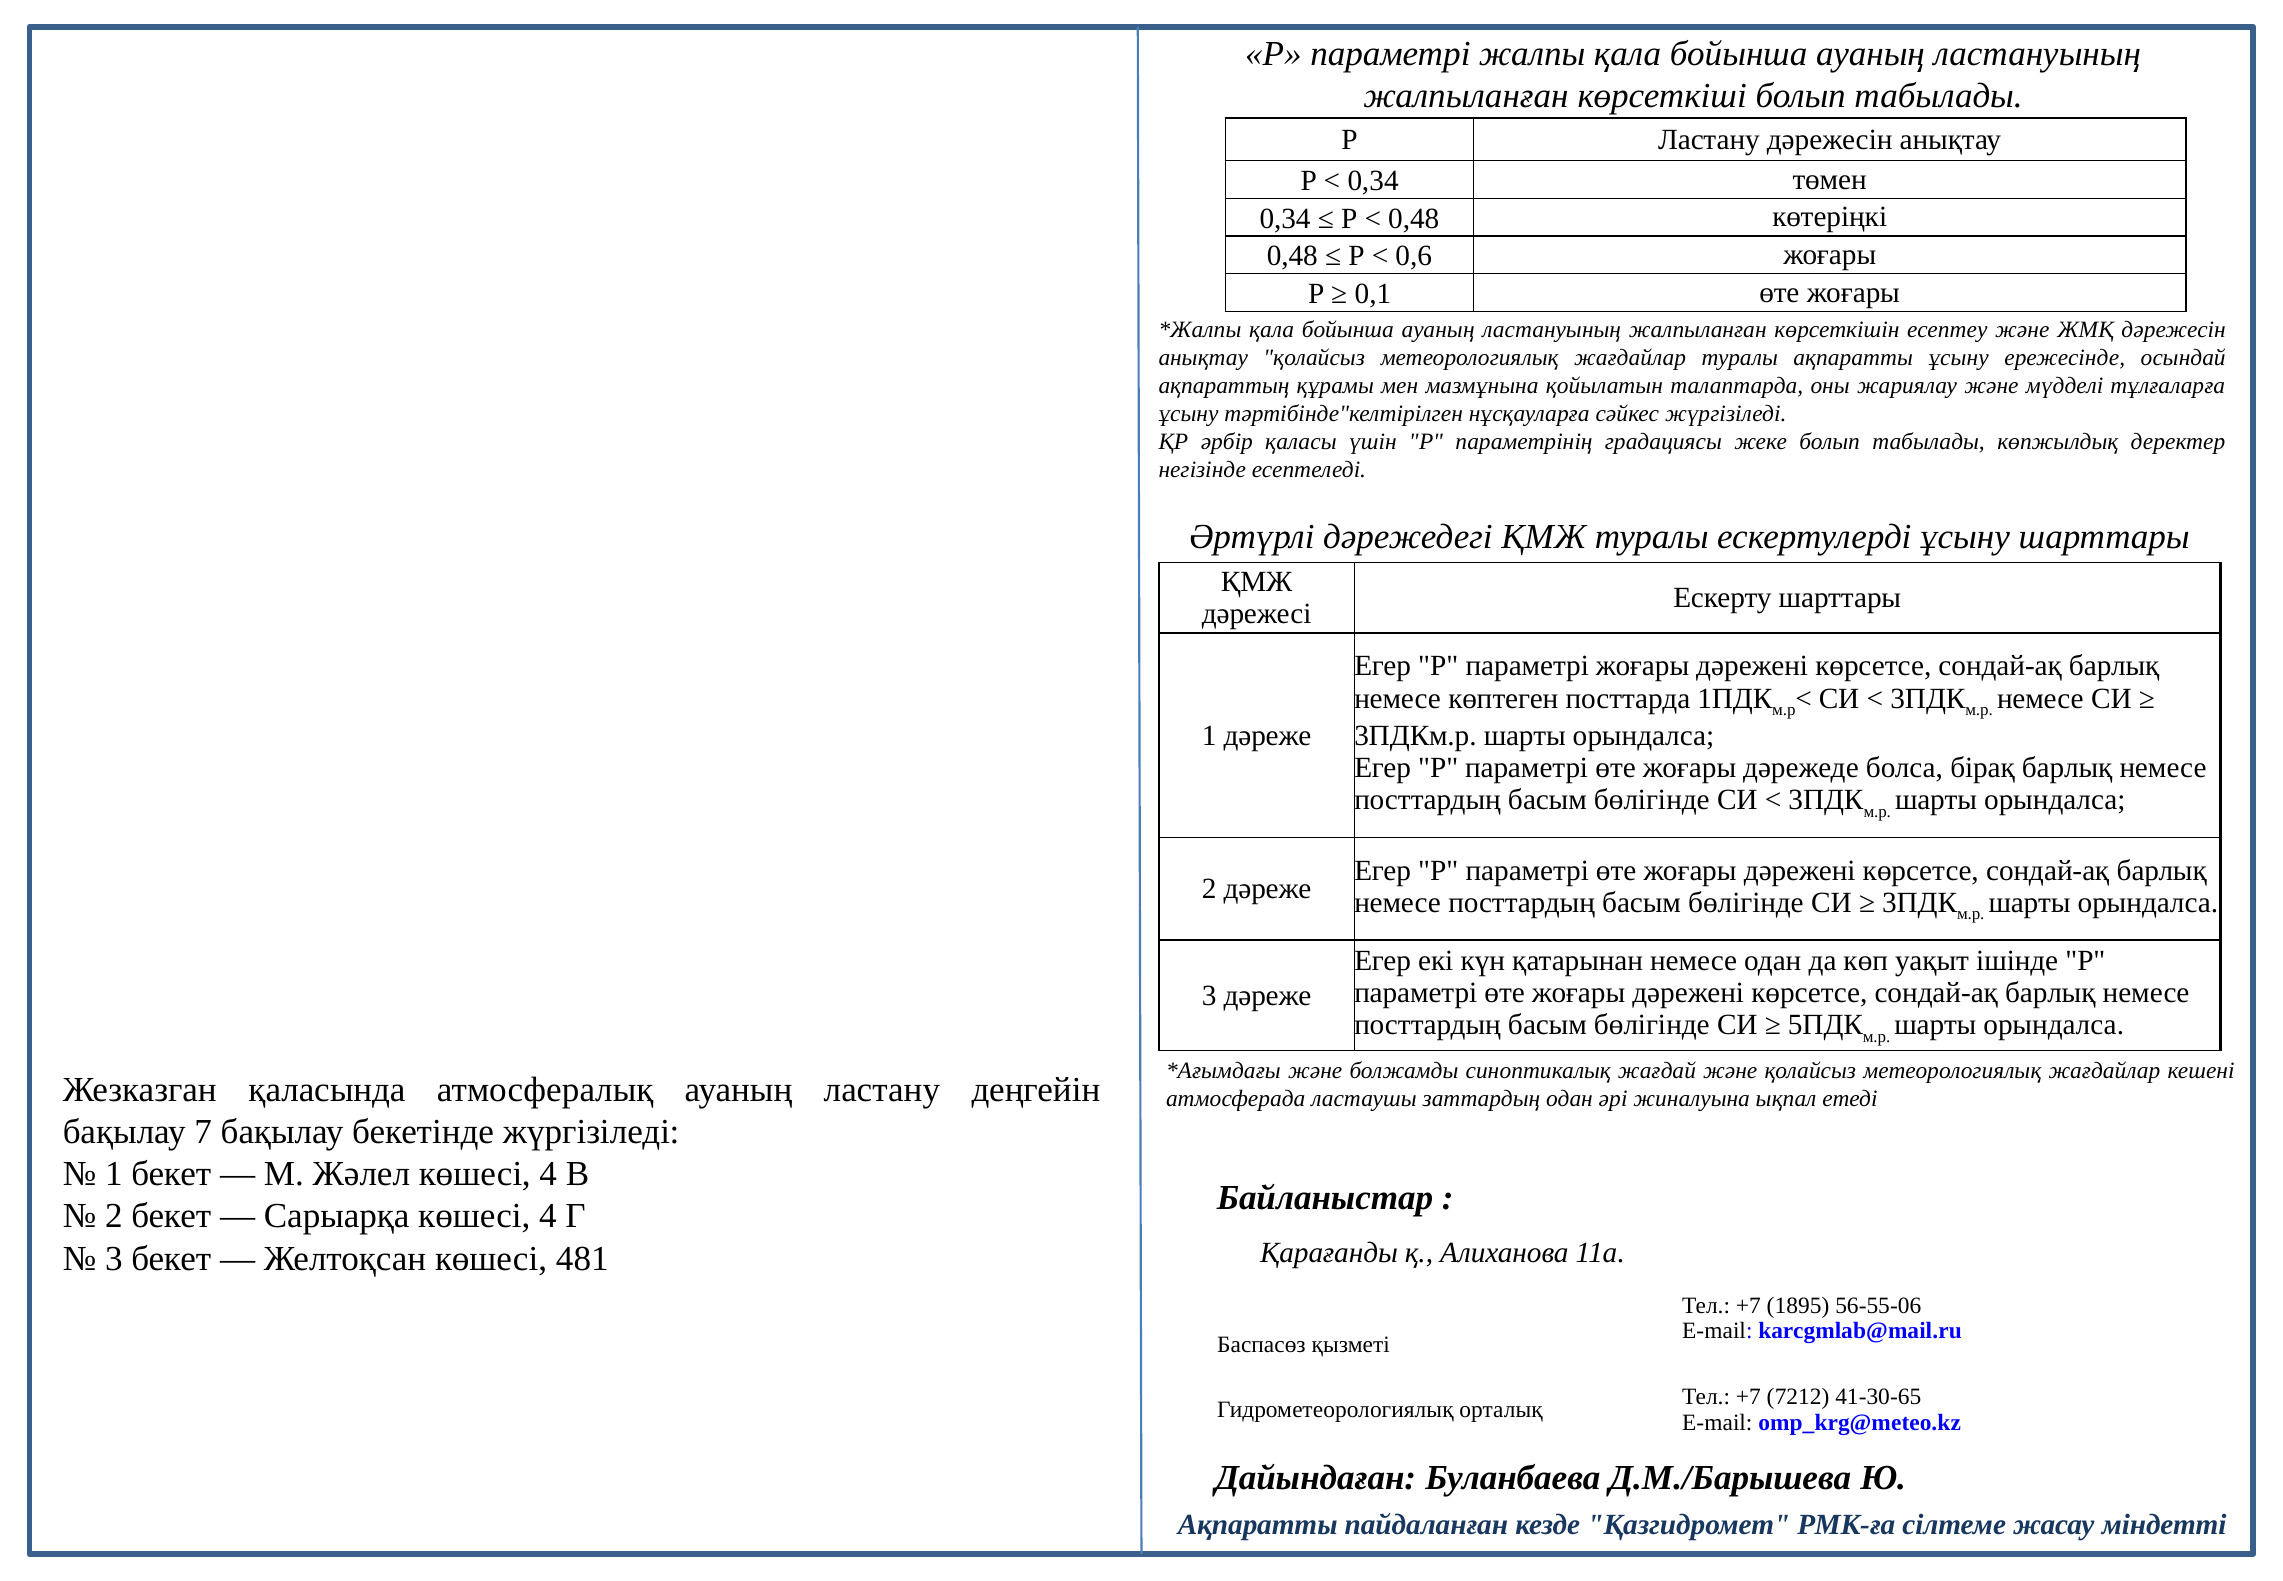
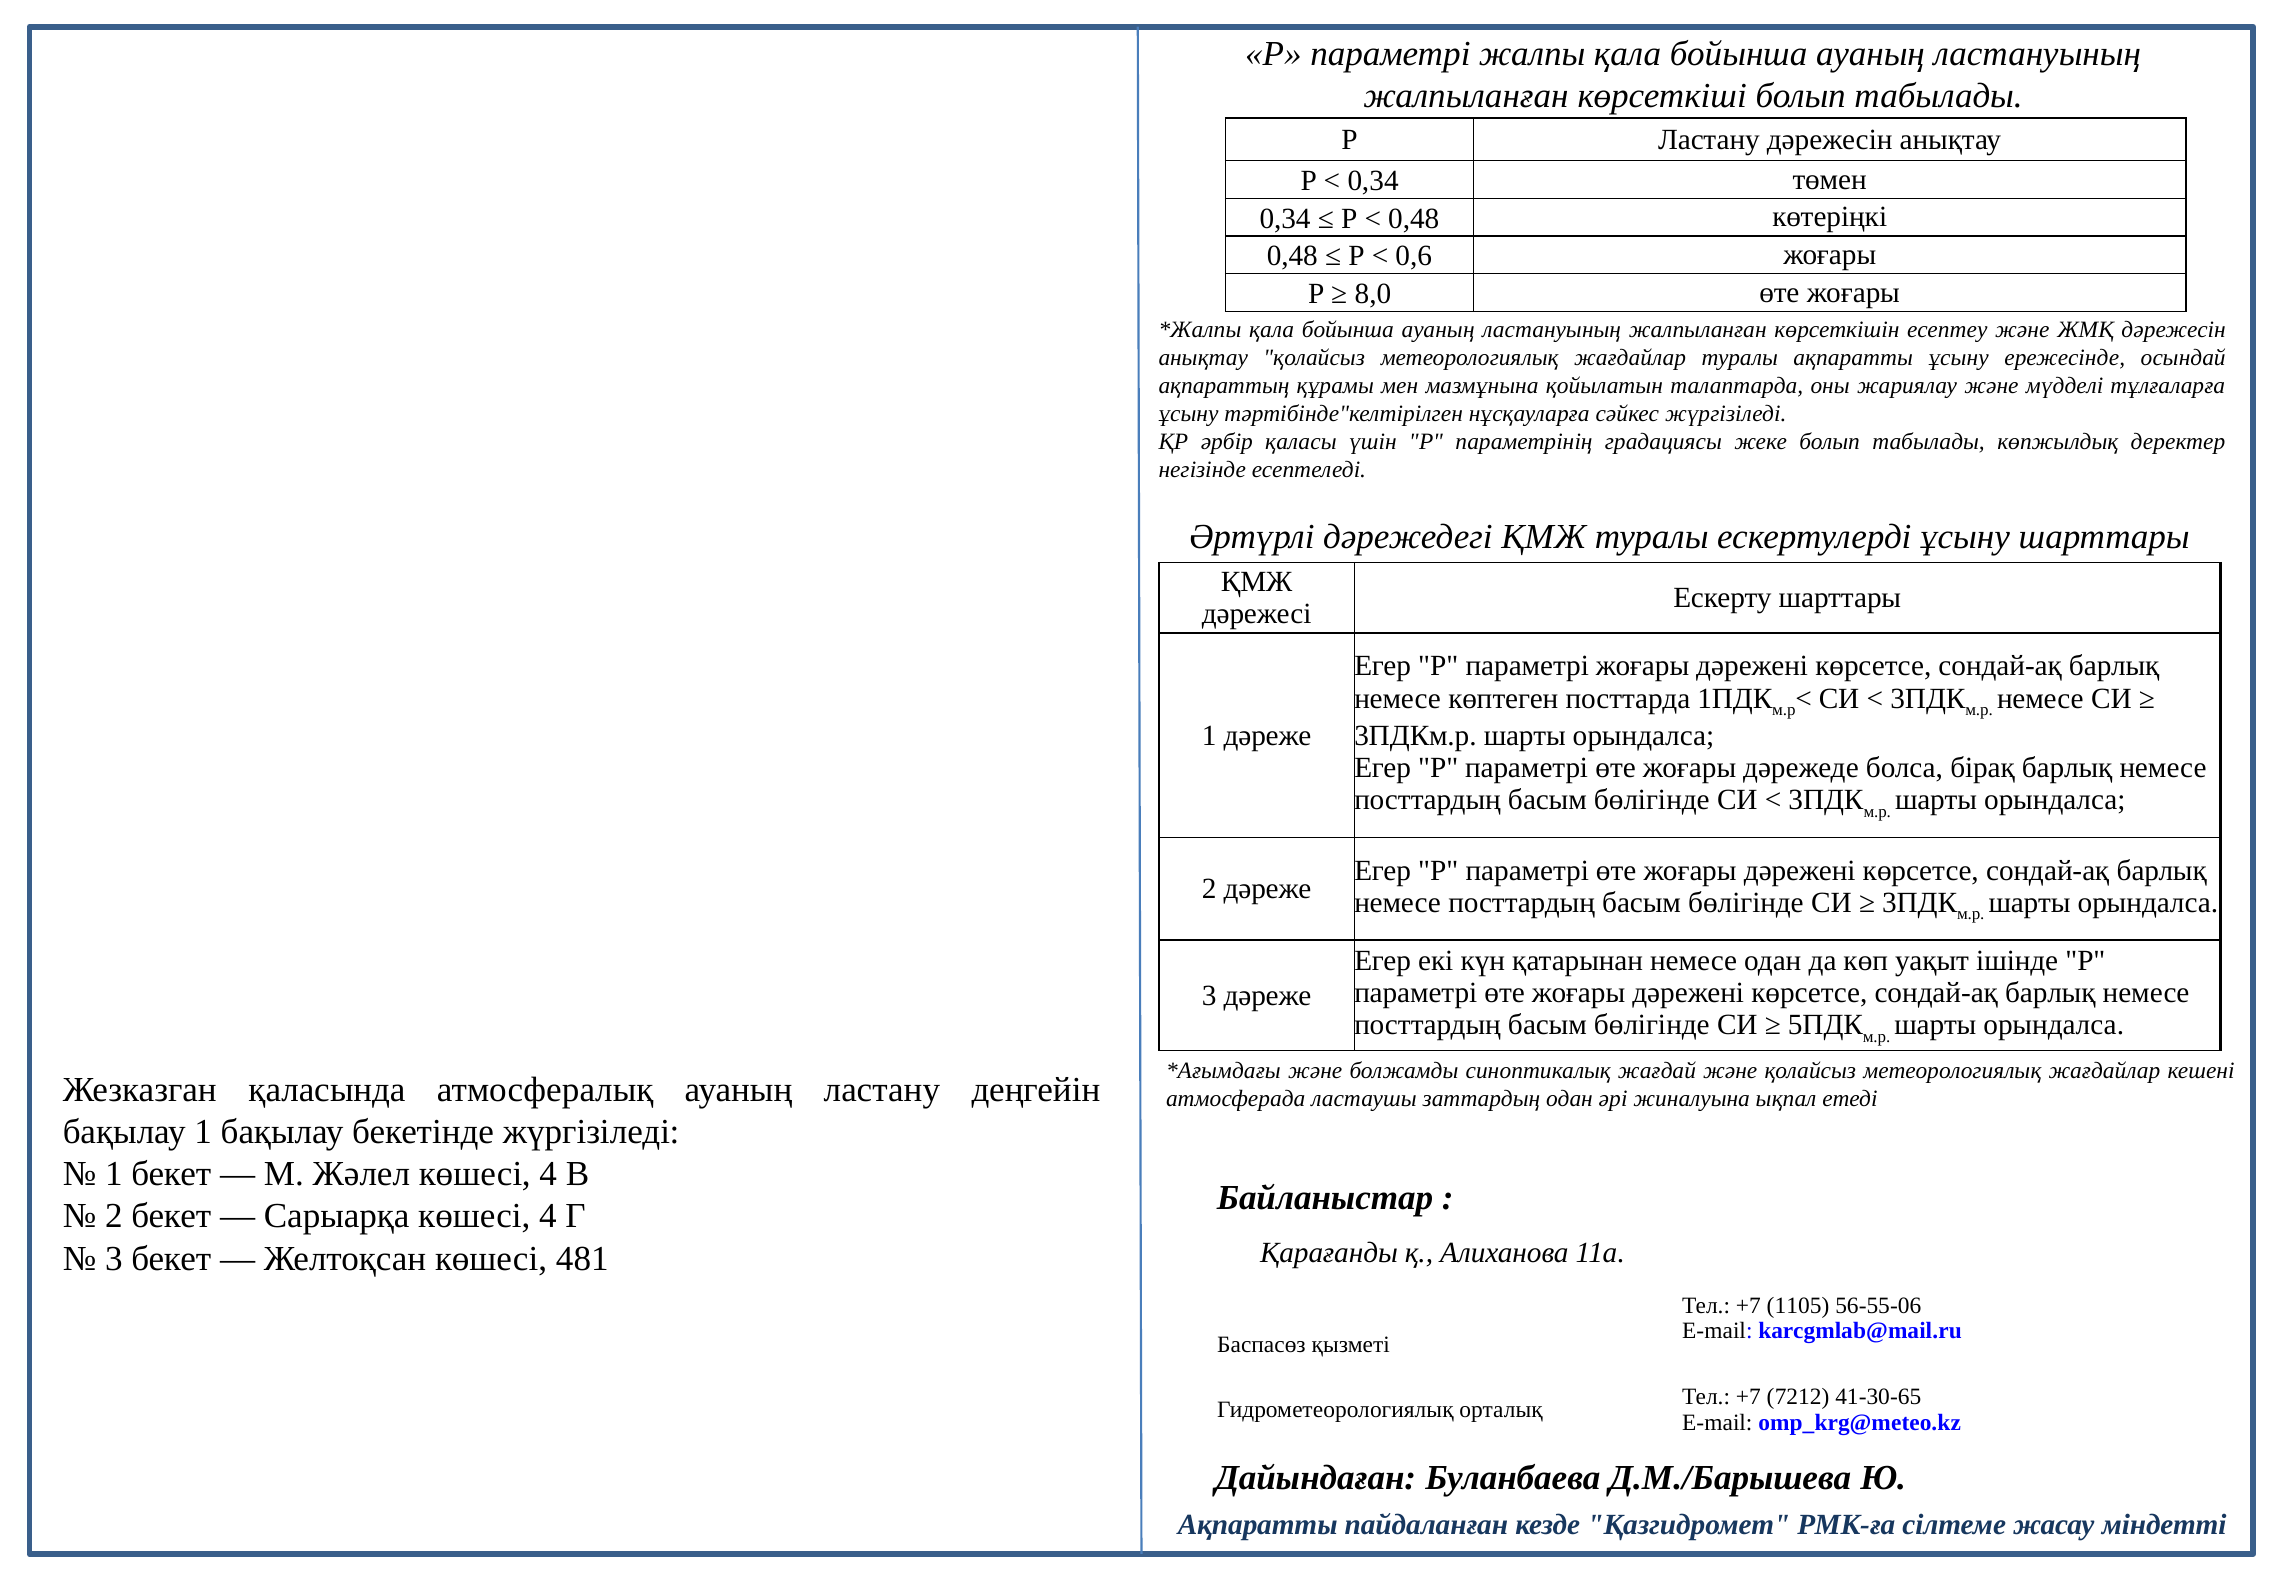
0,1: 0,1 -> 8,0 (1373, 294)
бақылау 7: 7 -> 1 (203, 1132)
1895: 1895 -> 1105 (1798, 1305)
